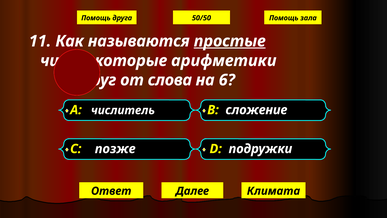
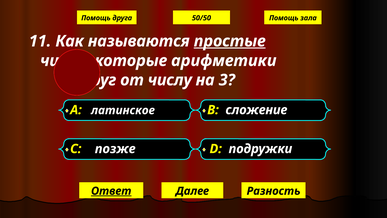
слова: слова -> числу (170, 80)
6: 6 -> 3 (227, 80)
числитель: числитель -> латинское (123, 110)
Ответ underline: none -> present (111, 191)
Климата: Климата -> Разность (274, 191)
